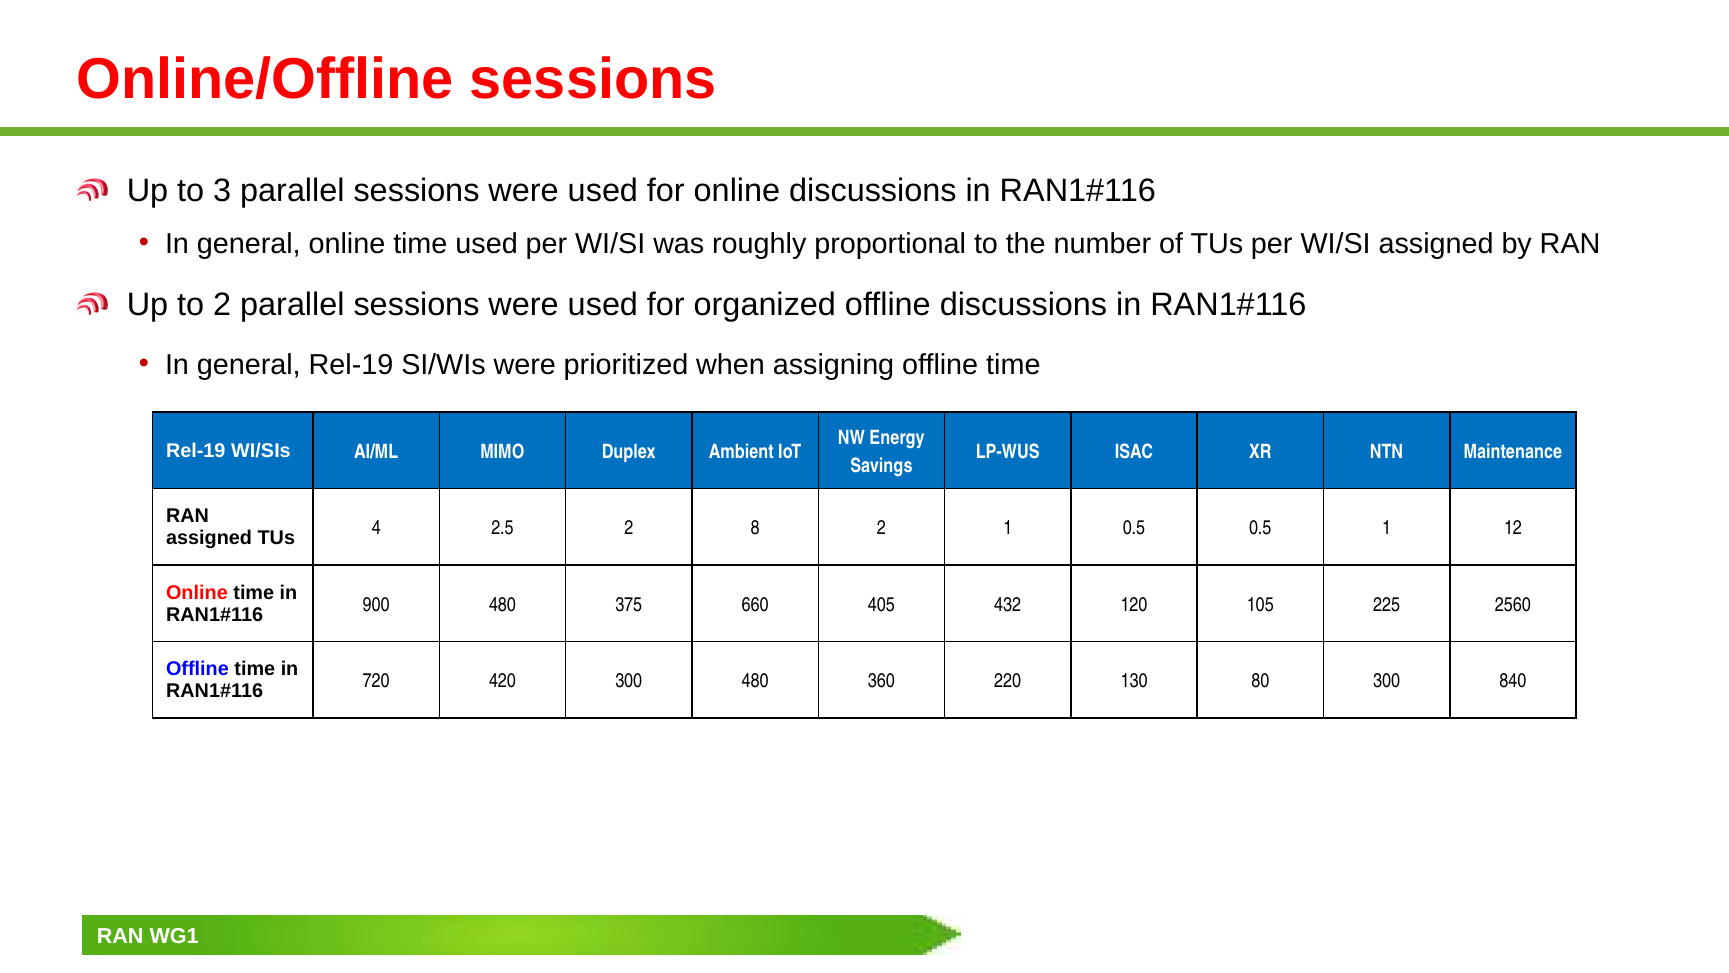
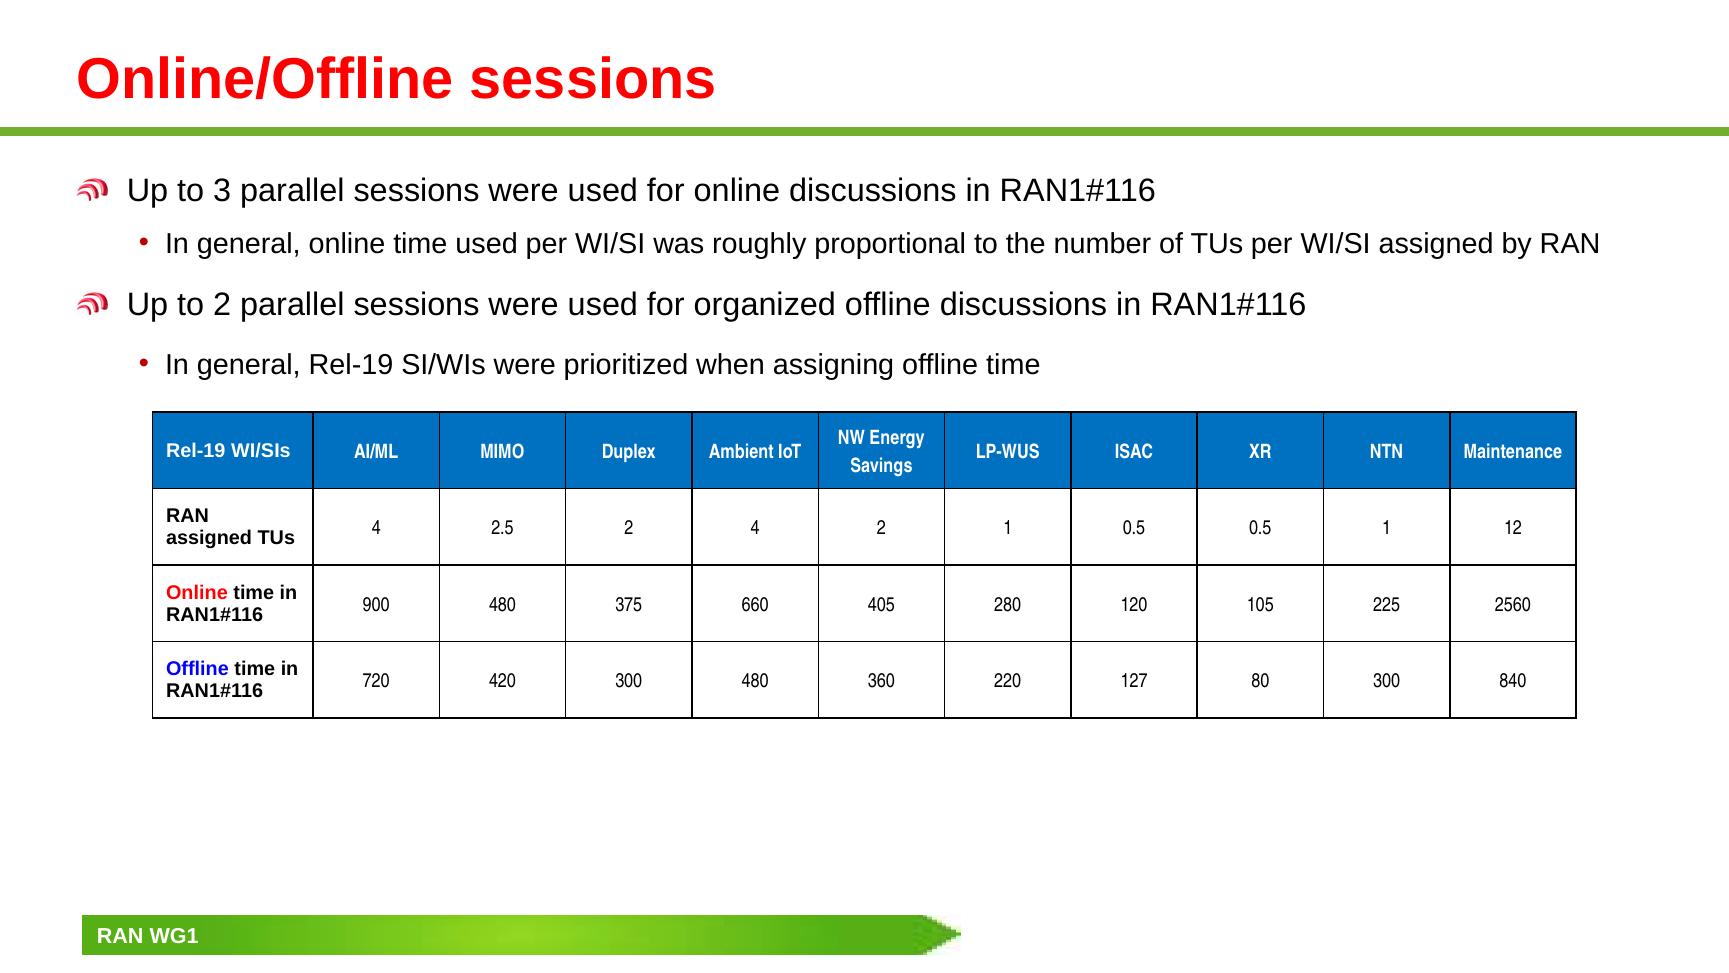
2 8: 8 -> 4 (755, 528)
432: 432 -> 280 (1008, 604)
130: 130 -> 127 (1134, 681)
